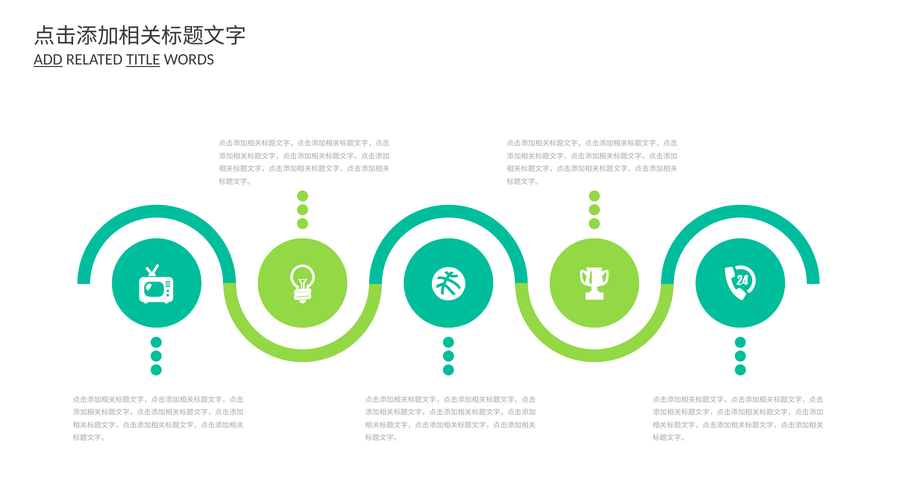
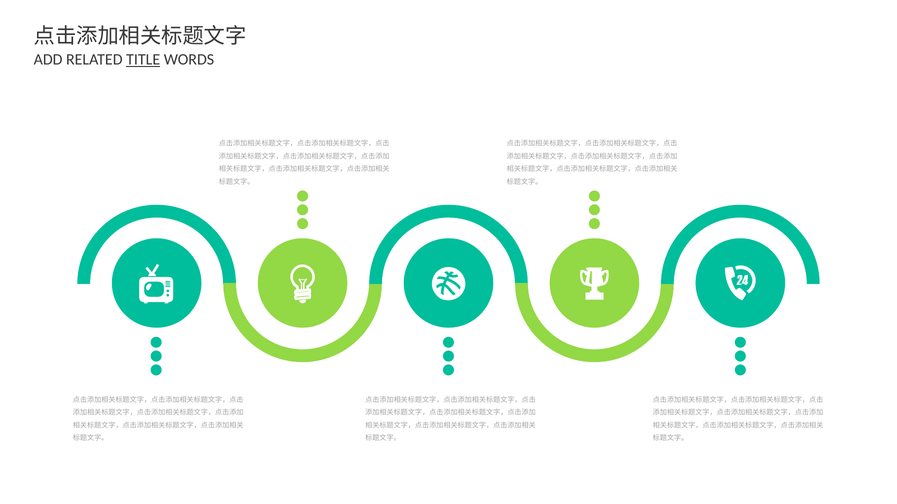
ADD underline: present -> none (48, 60)
